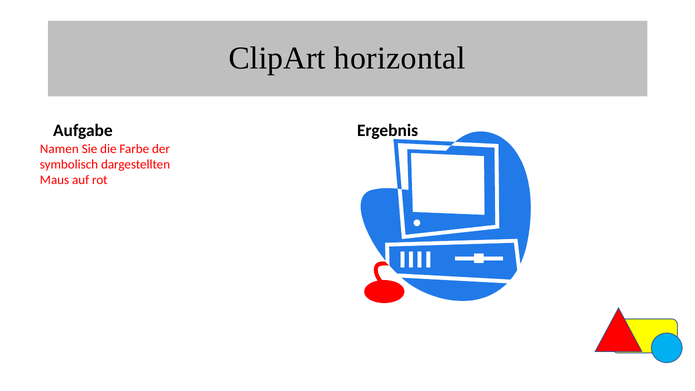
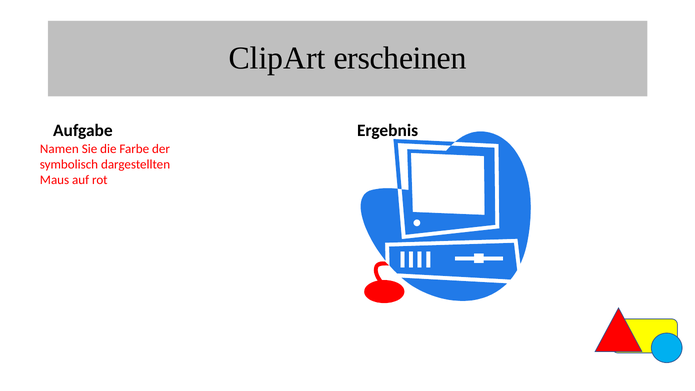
horizontal: horizontal -> erscheinen (400, 58)
